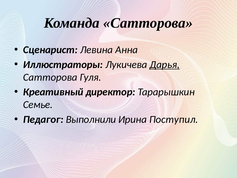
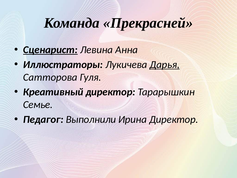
Команда Сатторова: Сатторова -> Прекрасней (148, 23)
Сценарист underline: none -> present (50, 50)
Ирина Поступил: Поступил -> Директор (174, 119)
